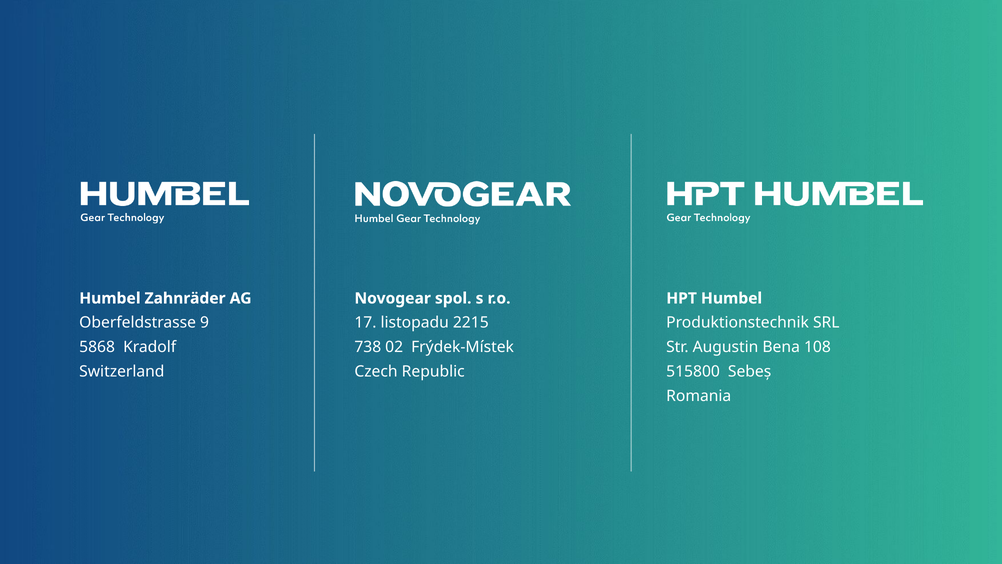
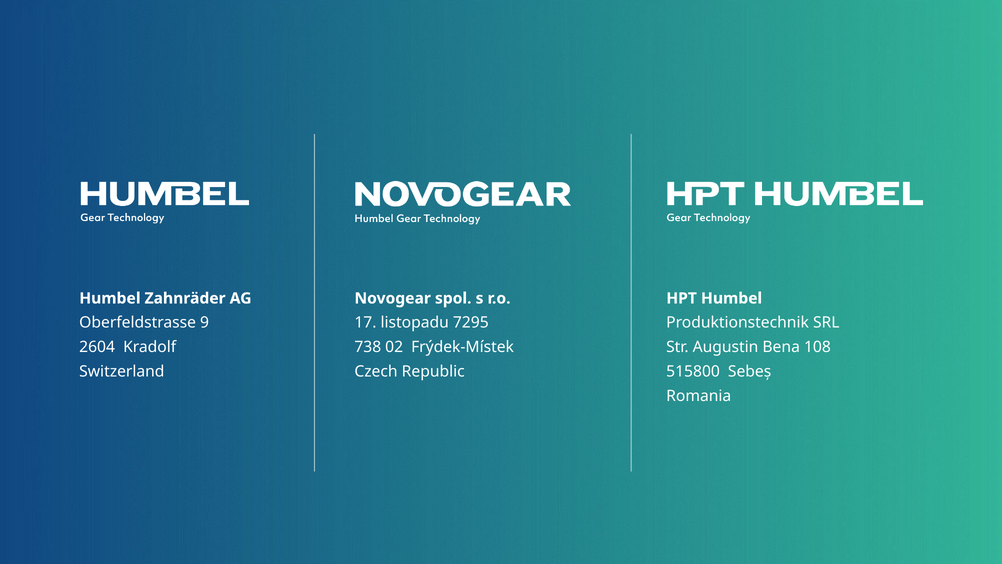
2215: 2215 -> 7295 (471, 323)
5868: 5868 -> 2604 (97, 347)
